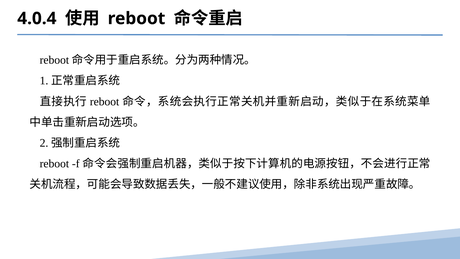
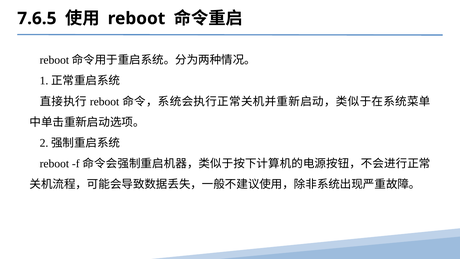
4.0.4: 4.0.4 -> 7.6.5 (37, 18)
